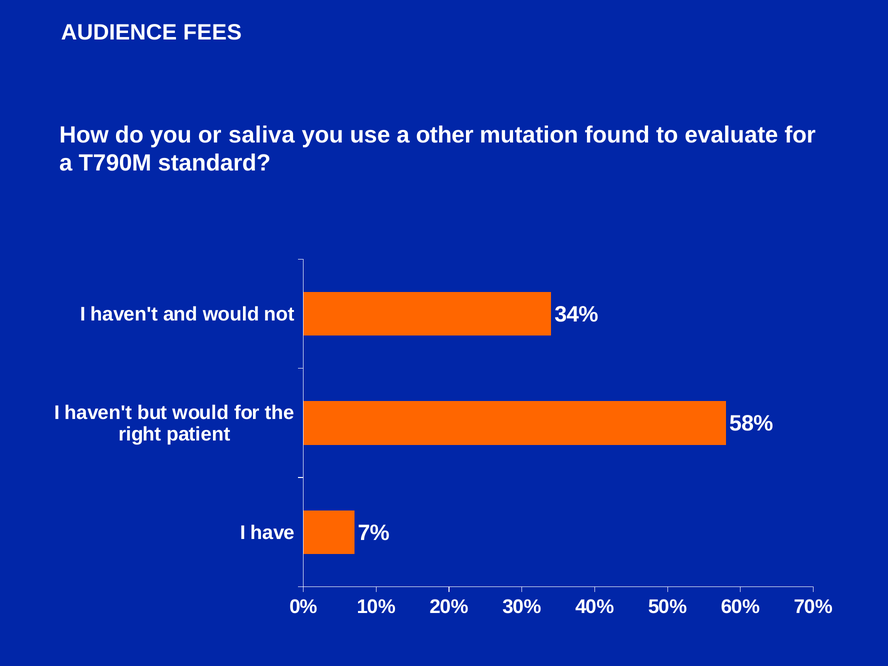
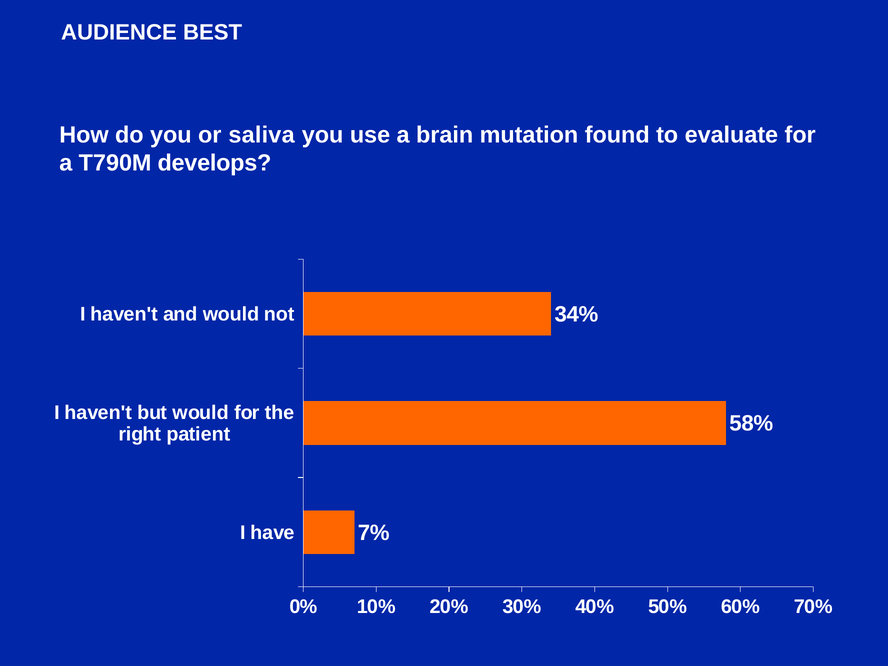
FEES: FEES -> BEST (213, 32)
other: other -> brain (445, 135)
standard: standard -> develops (214, 163)
